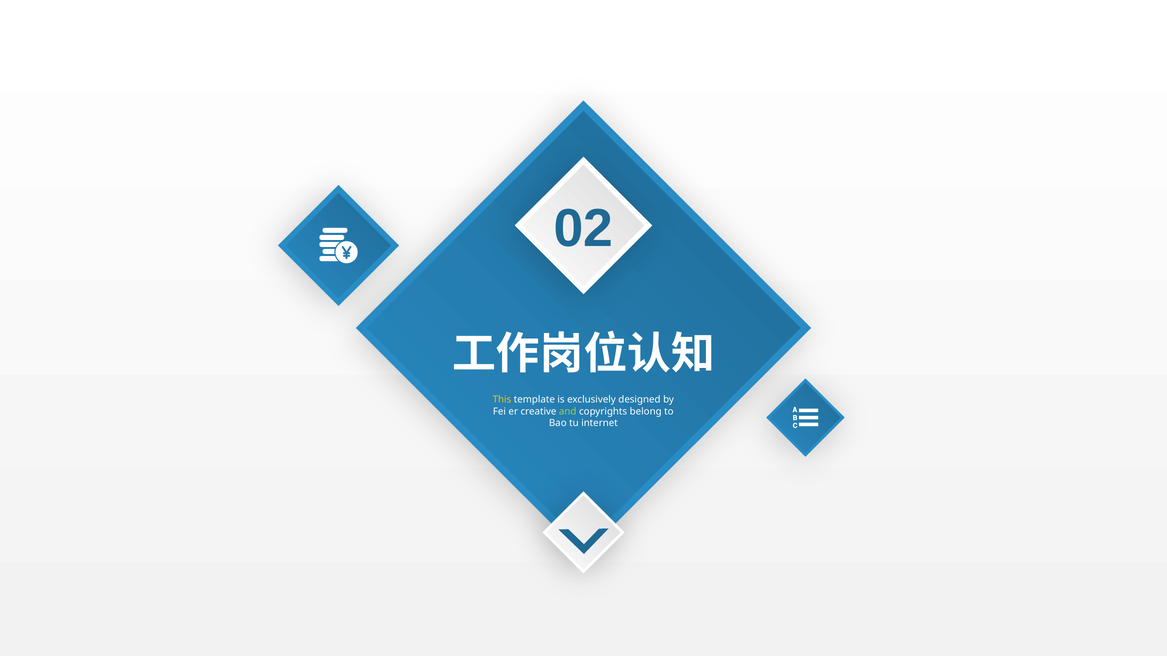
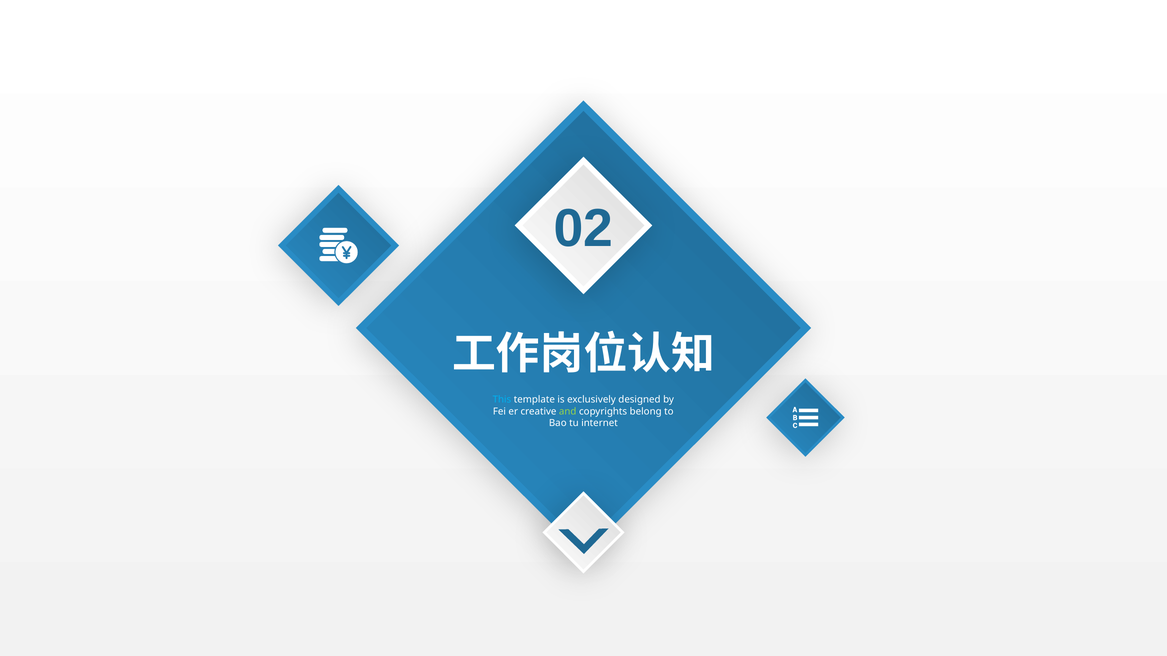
This colour: yellow -> light blue (502, 400)
